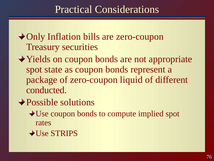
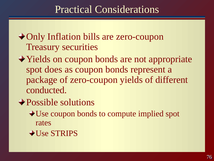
state: state -> does (53, 69)
zero-coupon liquid: liquid -> yields (131, 79)
